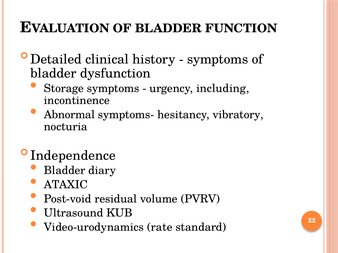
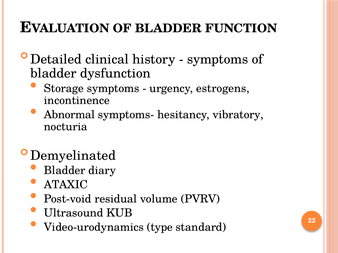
including: including -> estrogens (223, 88)
Independence: Independence -> Demyelinated (73, 156)
rate: rate -> type (160, 228)
